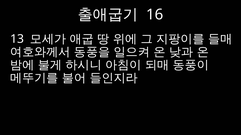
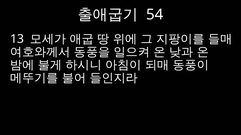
16: 16 -> 54 (155, 15)
